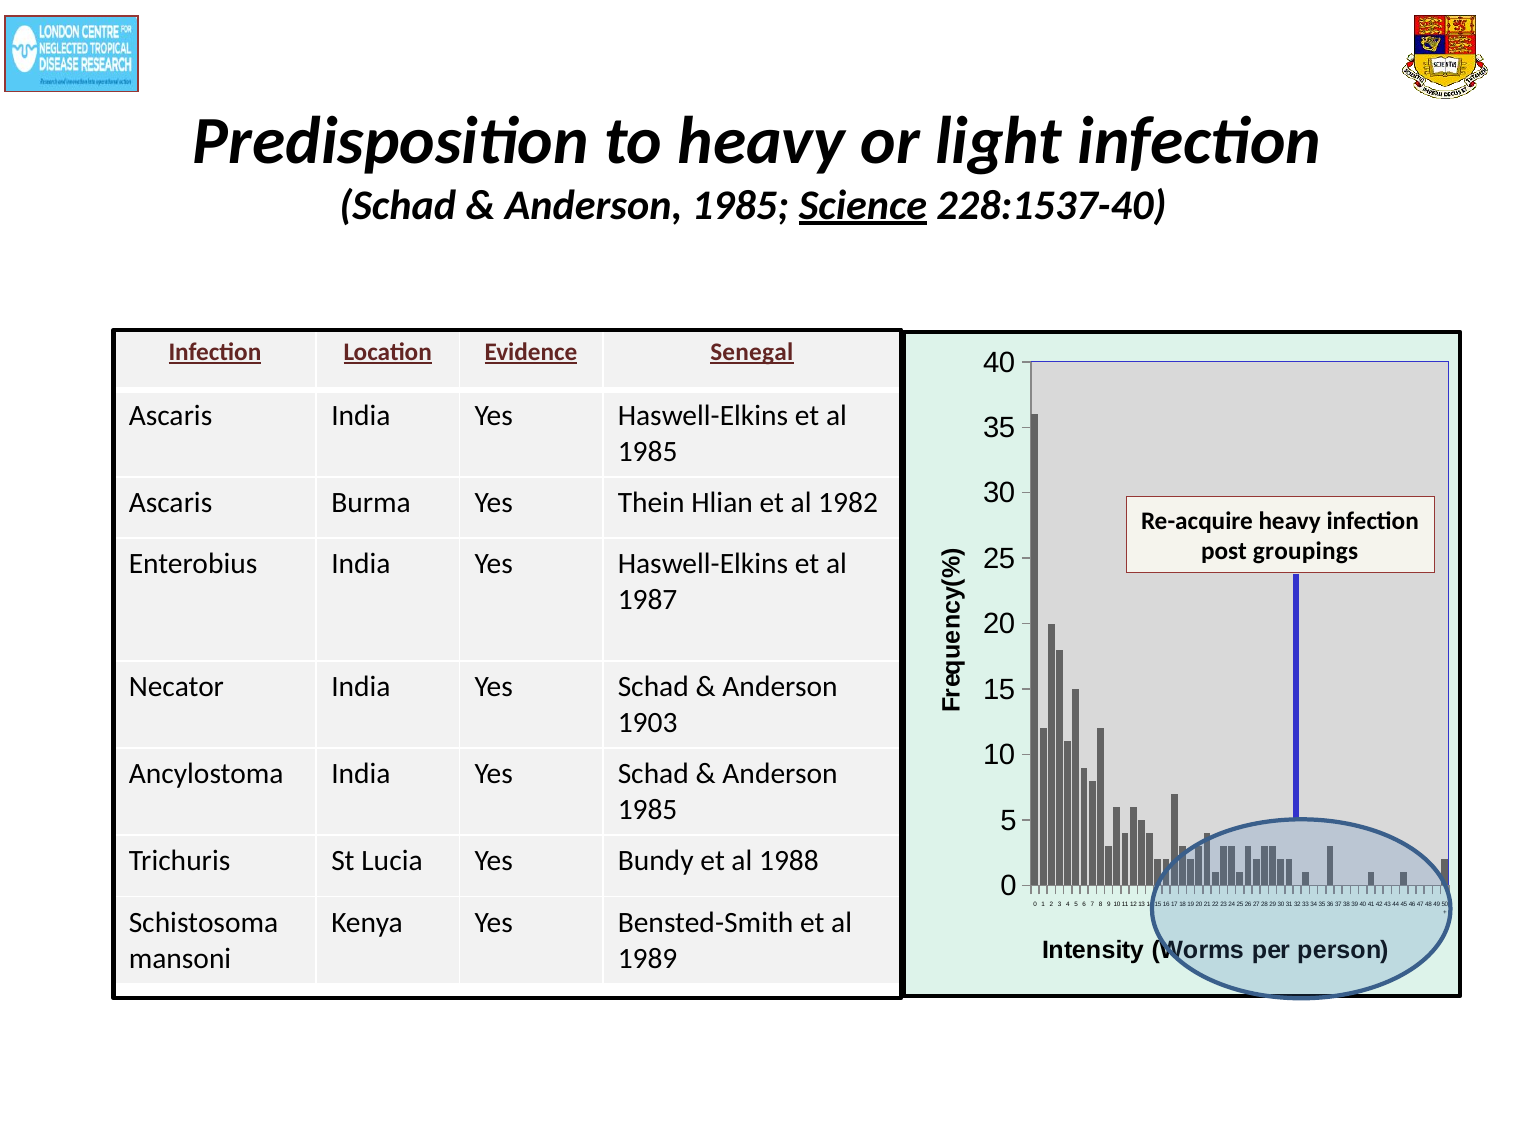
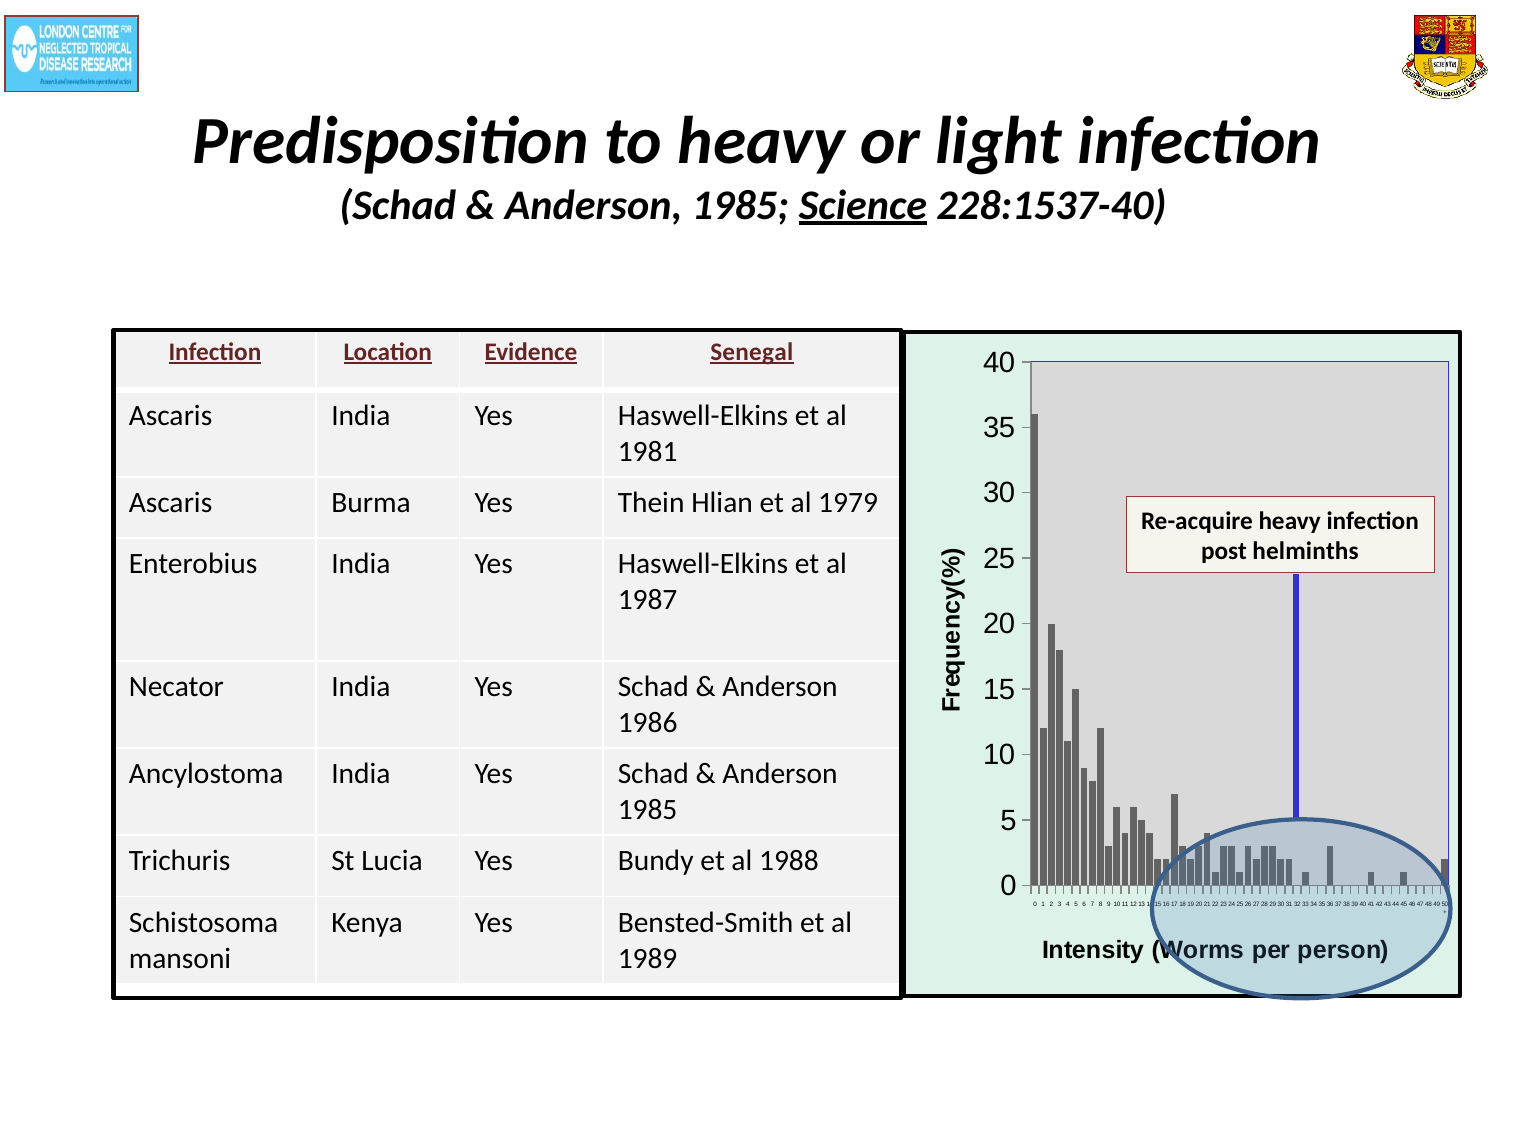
1985: 1985 -> 1981 (648, 452)
1982: 1982 -> 1979 (848, 503)
groupings: groupings -> helminths (1306, 552)
1903: 1903 -> 1986 (648, 723)
